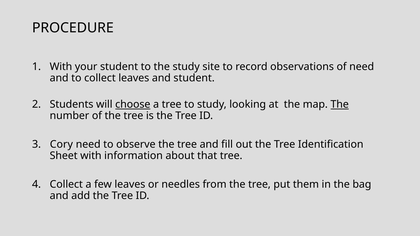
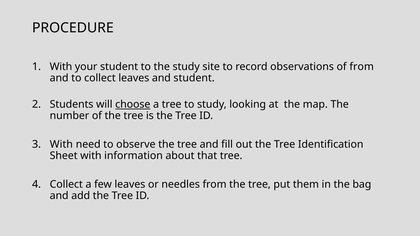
of need: need -> from (362, 67)
The underline: present -> none (340, 104)
Cory: Cory -> With (61, 144)
